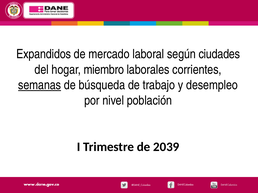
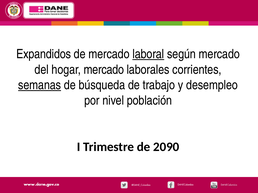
laboral underline: none -> present (148, 54)
según ciudades: ciudades -> mercado (219, 54)
hogar miembro: miembro -> mercado (104, 70)
2039: 2039 -> 2090 (166, 147)
